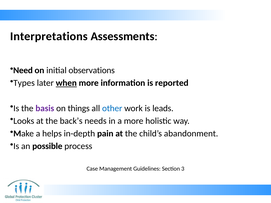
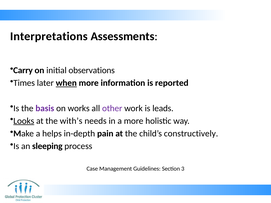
Need: Need -> Carry (23, 70)
Types: Types -> Times (24, 83)
things: things -> works (79, 108)
other colour: blue -> purple (112, 108)
Looks underline: none -> present (24, 121)
back’s: back’s -> with’s (71, 121)
abandonment: abandonment -> constructively (191, 134)
possible: possible -> sleeping (47, 146)
